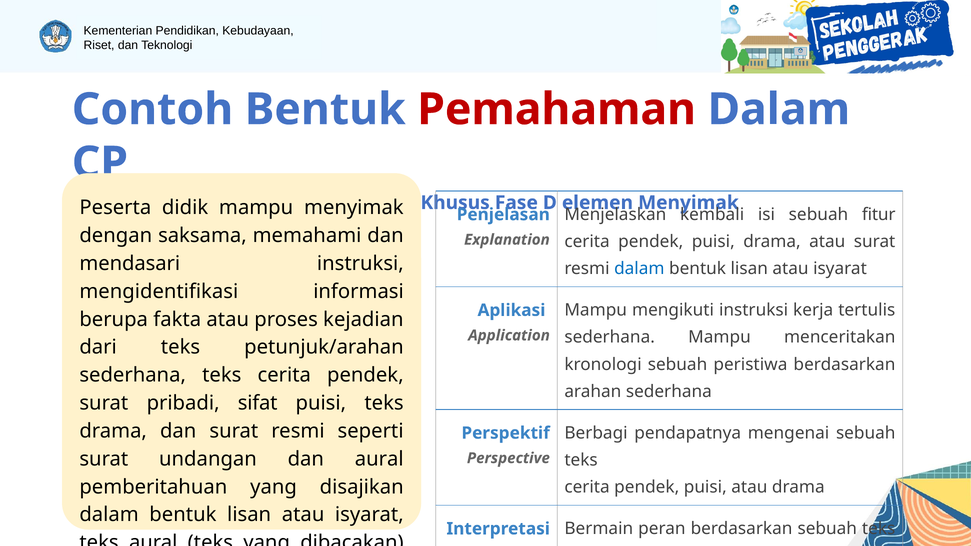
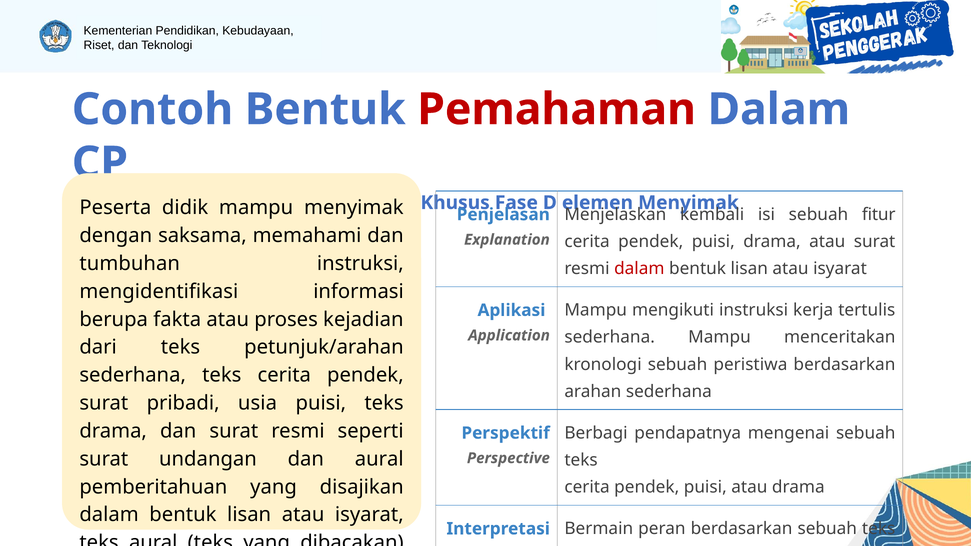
mendasari: mendasari -> tumbuhan (130, 264)
dalam colour: blue -> red (639, 269)
sifat: sifat -> usia (257, 403)
